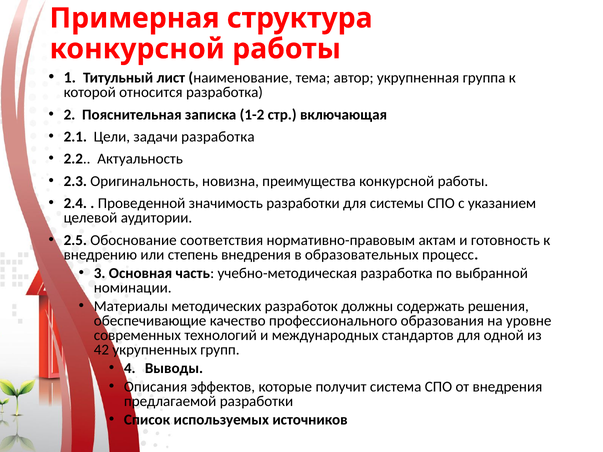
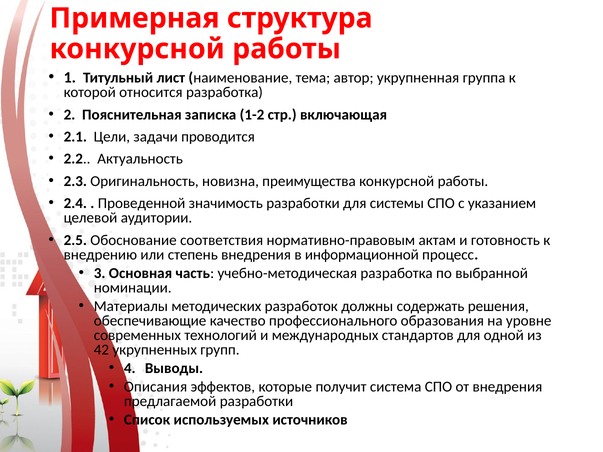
задачи разработка: разработка -> проводится (218, 137)
образовательных: образовательных -> информационной (362, 255)
